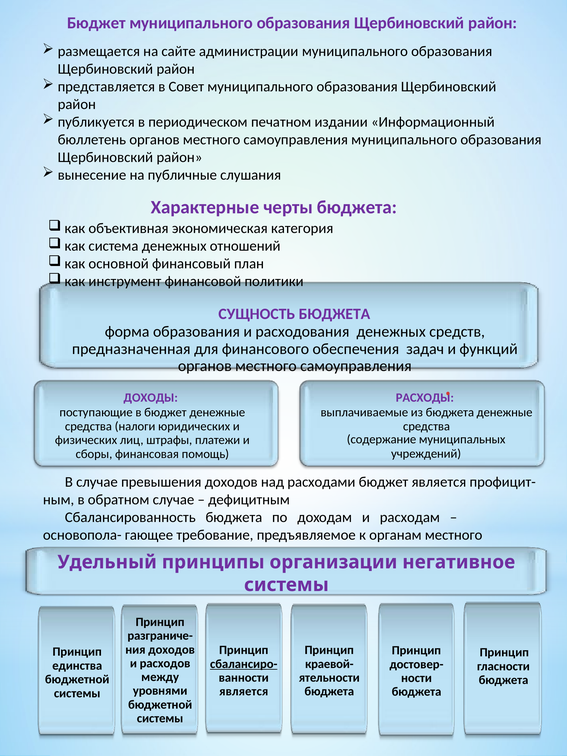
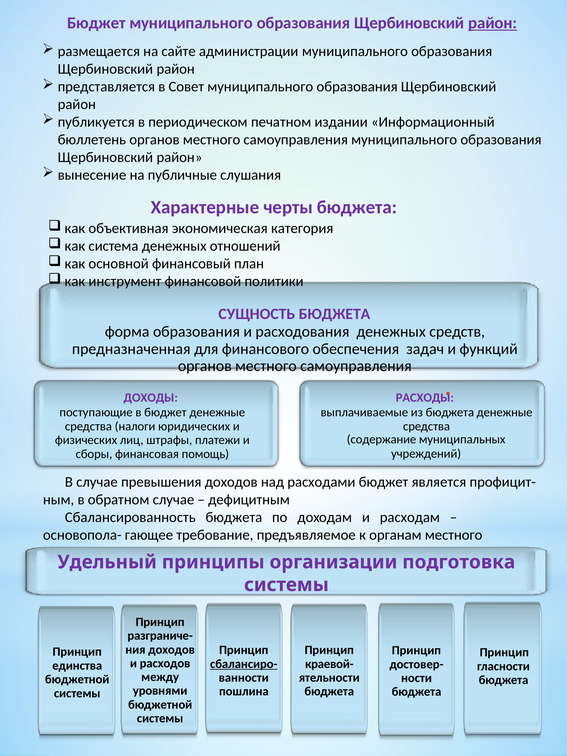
район underline: none -> present (493, 23)
негативное: негативное -> подготовка (459, 562)
является: является -> пошлина (244, 691)
